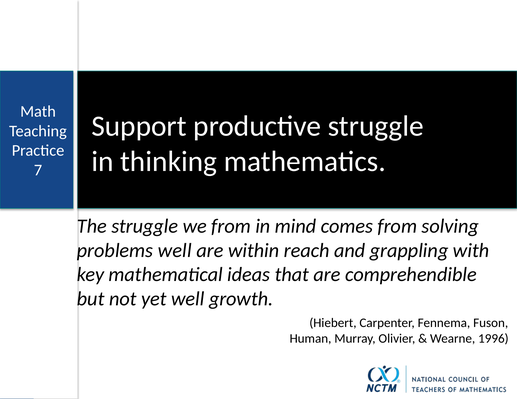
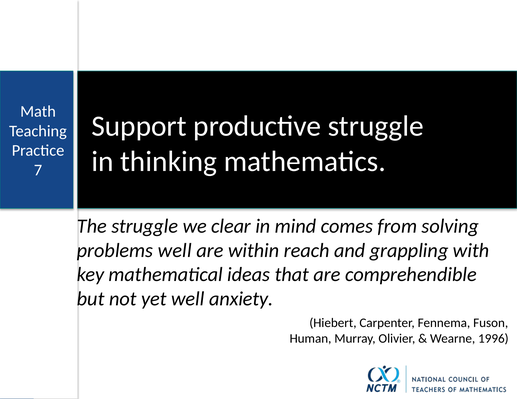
we from: from -> clear (231, 226)
growth: growth -> anxiety (241, 299)
